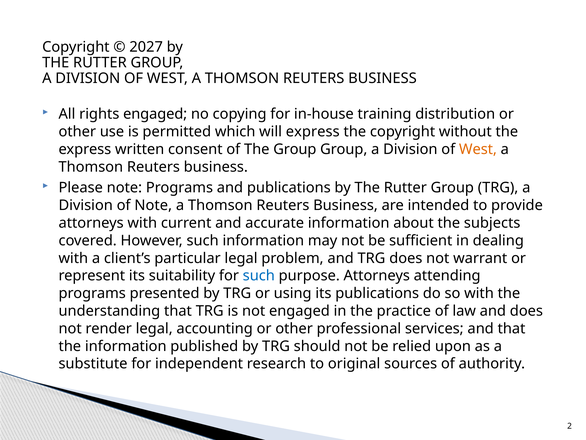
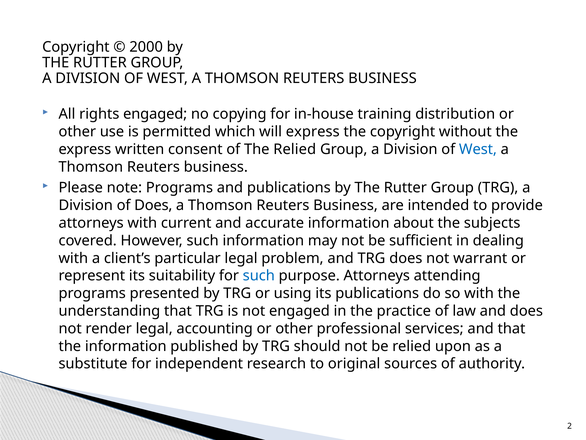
2027: 2027 -> 2000 (146, 47)
The Group: Group -> Relied (295, 149)
West colour: orange -> blue (478, 149)
of Note: Note -> Does (153, 205)
